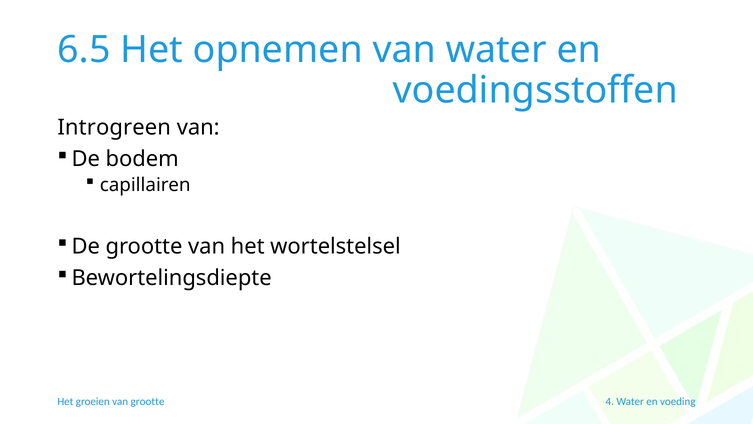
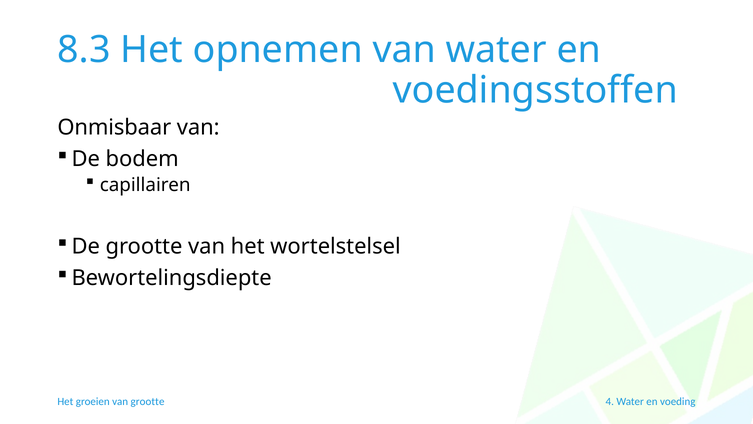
6.5: 6.5 -> 8.3 (84, 50)
Introgreen: Introgreen -> Onmisbaar (114, 127)
